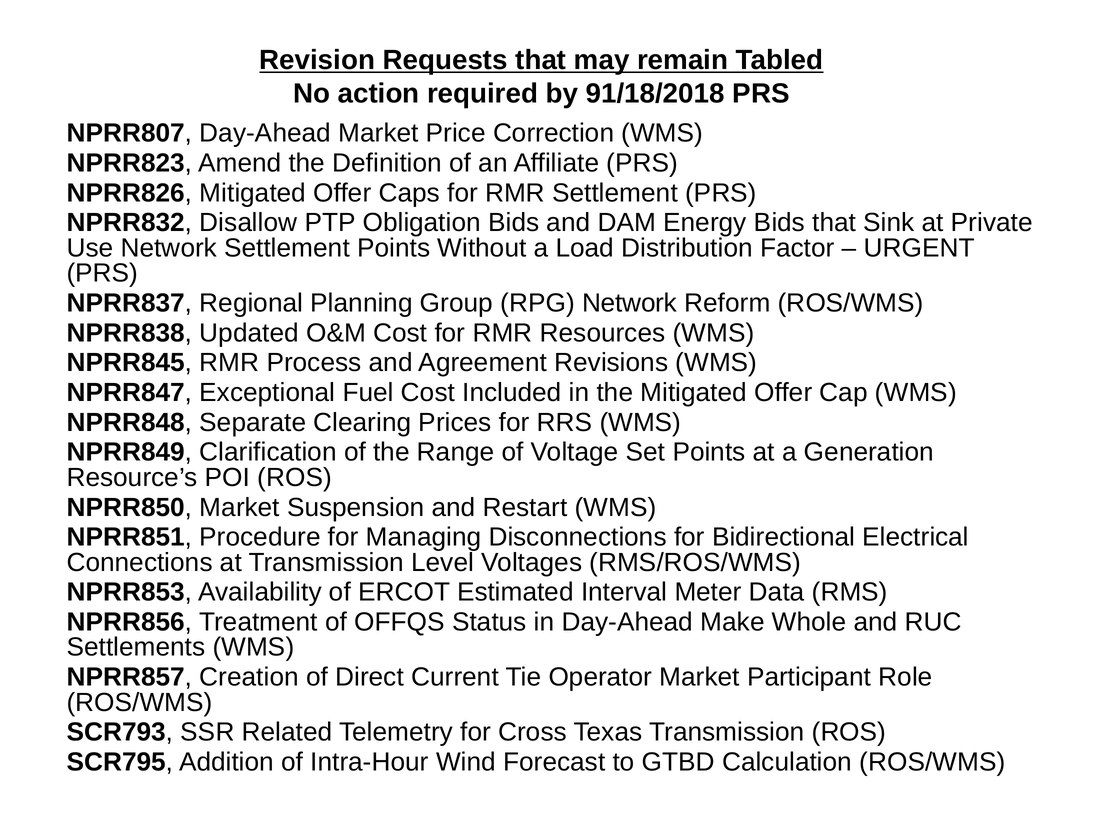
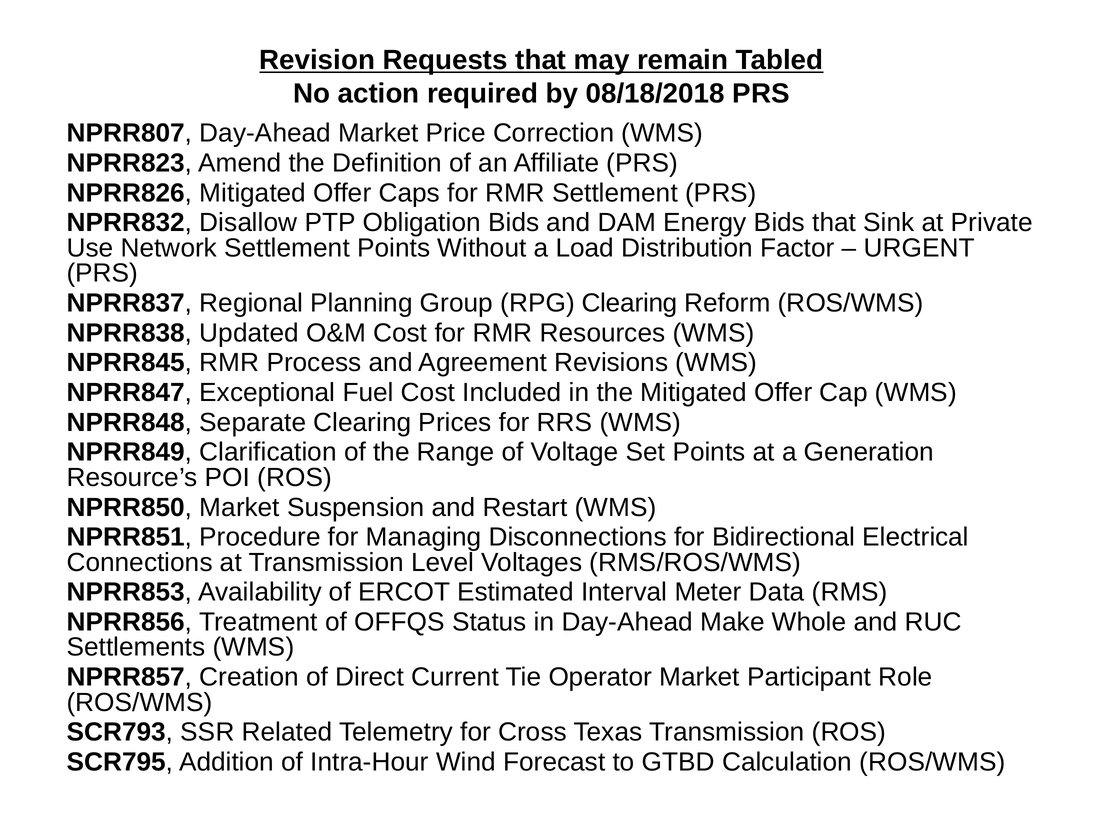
91/18/2018: 91/18/2018 -> 08/18/2018 (655, 94)
RPG Network: Network -> Clearing (630, 303)
